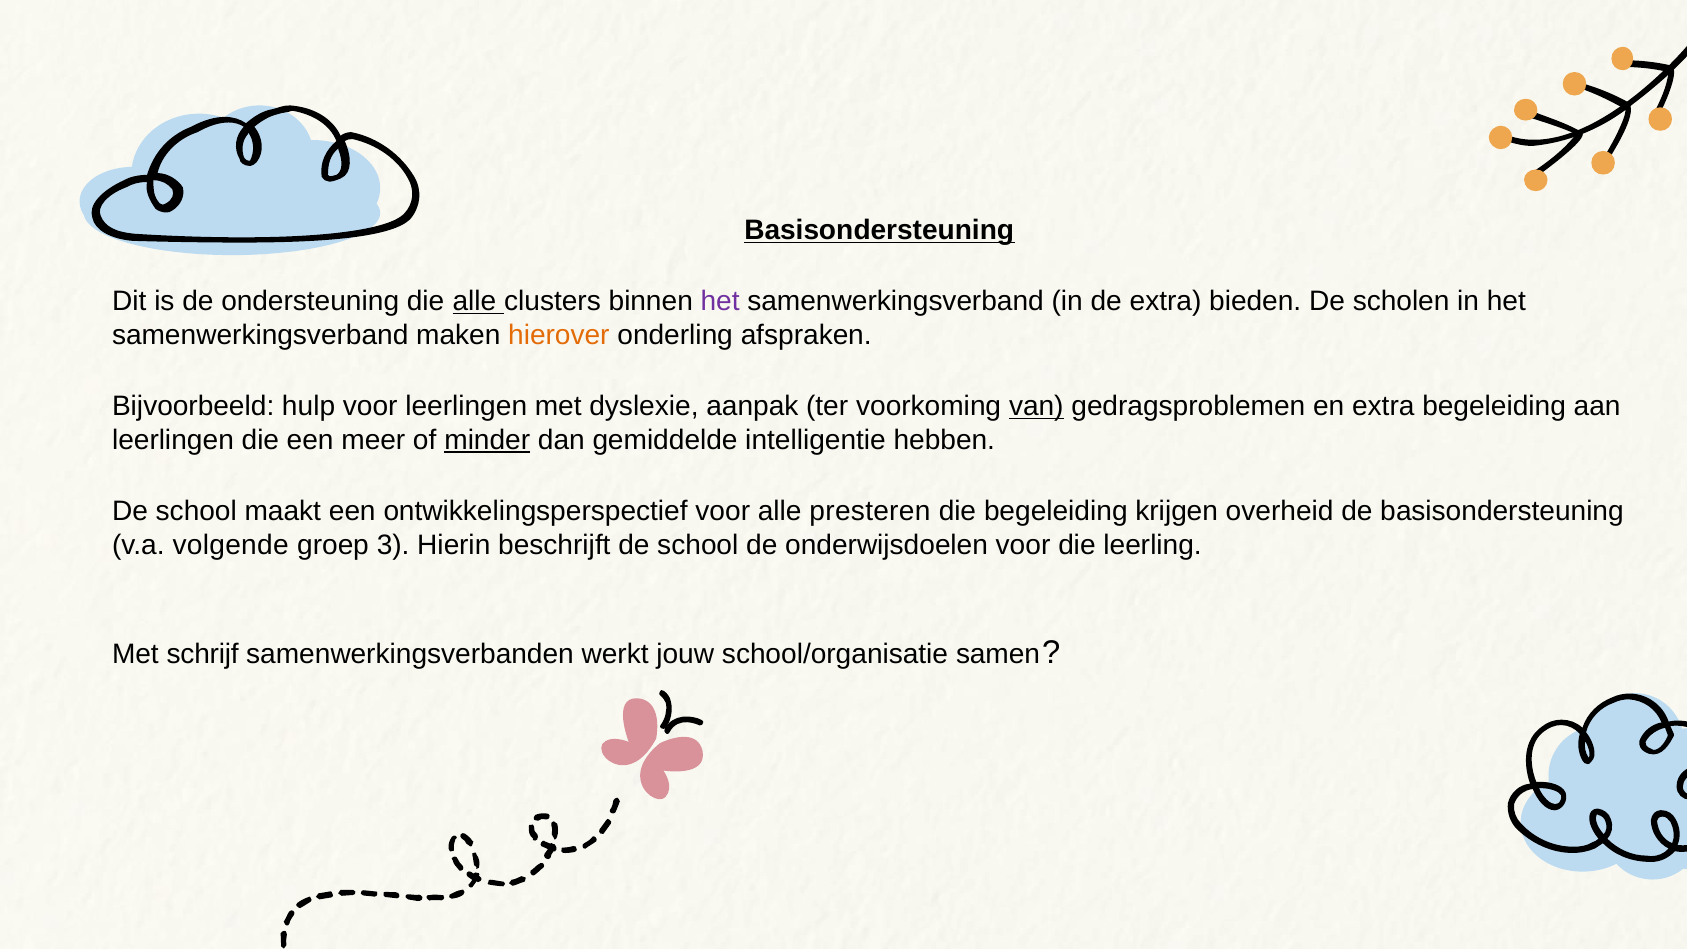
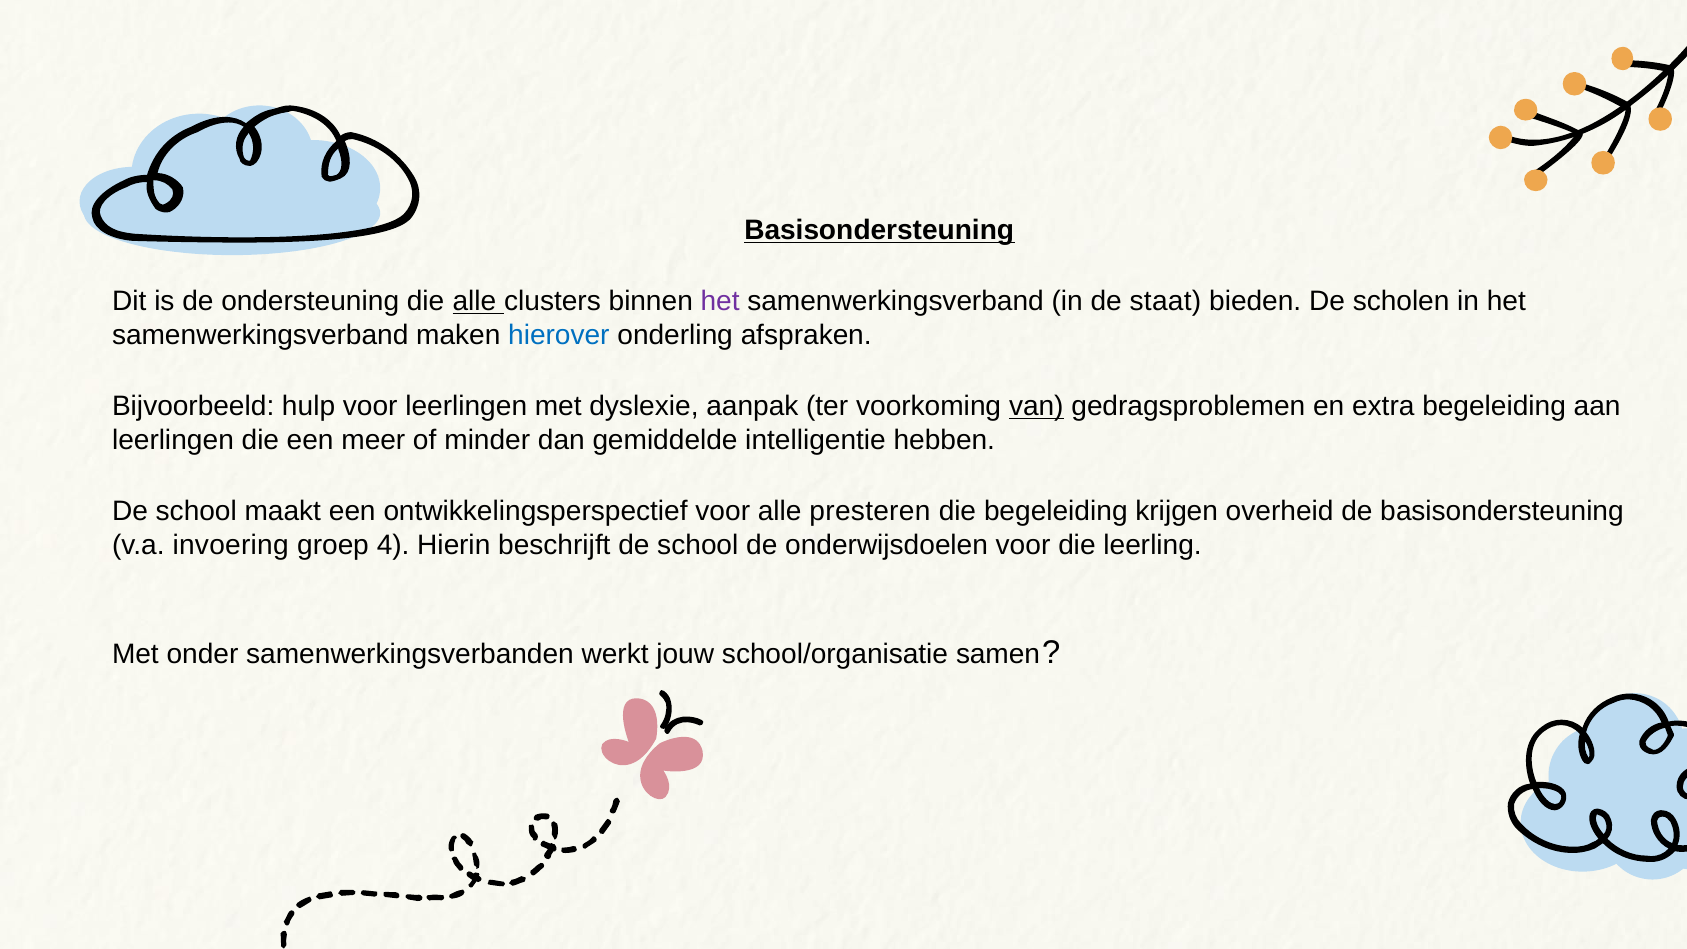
de extra: extra -> staat (1165, 301)
hierover colour: orange -> blue (559, 335)
minder underline: present -> none (487, 440)
volgende: volgende -> invoering (231, 545)
3: 3 -> 4 (393, 545)
schrijf: schrijf -> onder (202, 655)
